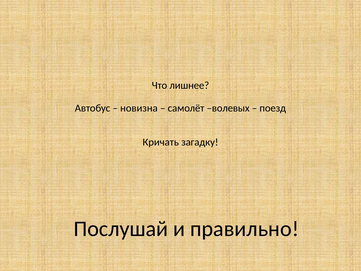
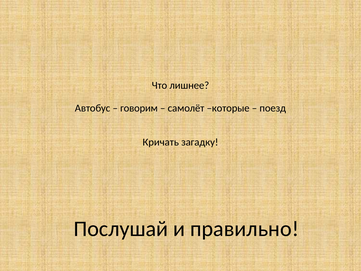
новизна: новизна -> говорим (139, 108)
волевых: волевых -> которые (228, 108)
